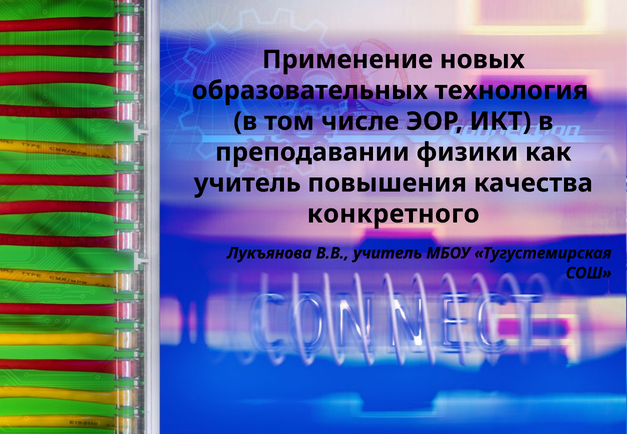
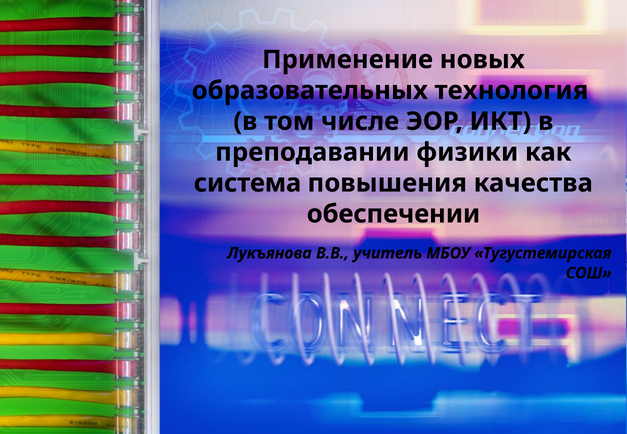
учитель: учитель -> система (247, 183)
конкретного: конкретного -> обеспечении (393, 214)
